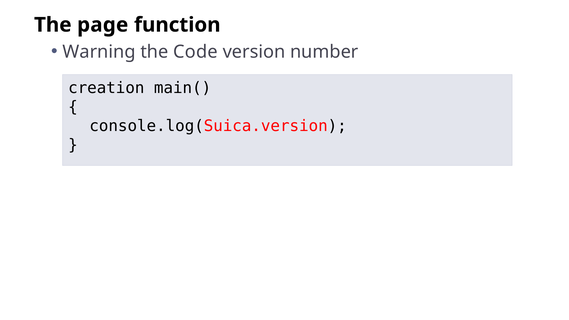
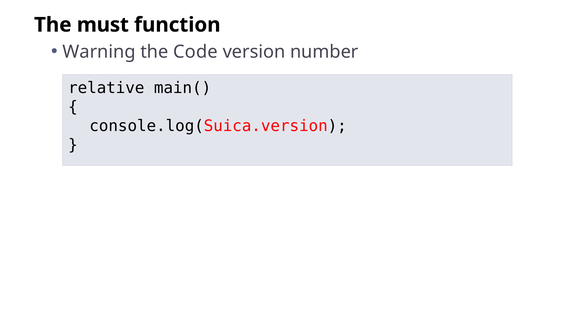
page: page -> must (103, 25)
creation: creation -> relative (106, 88)
